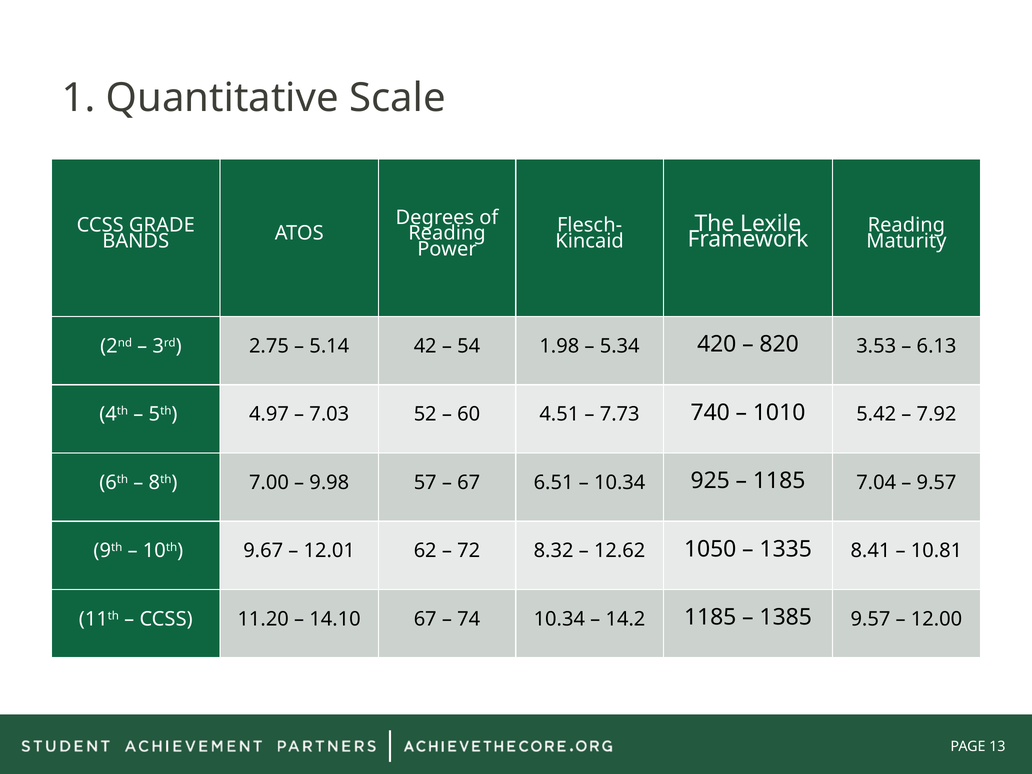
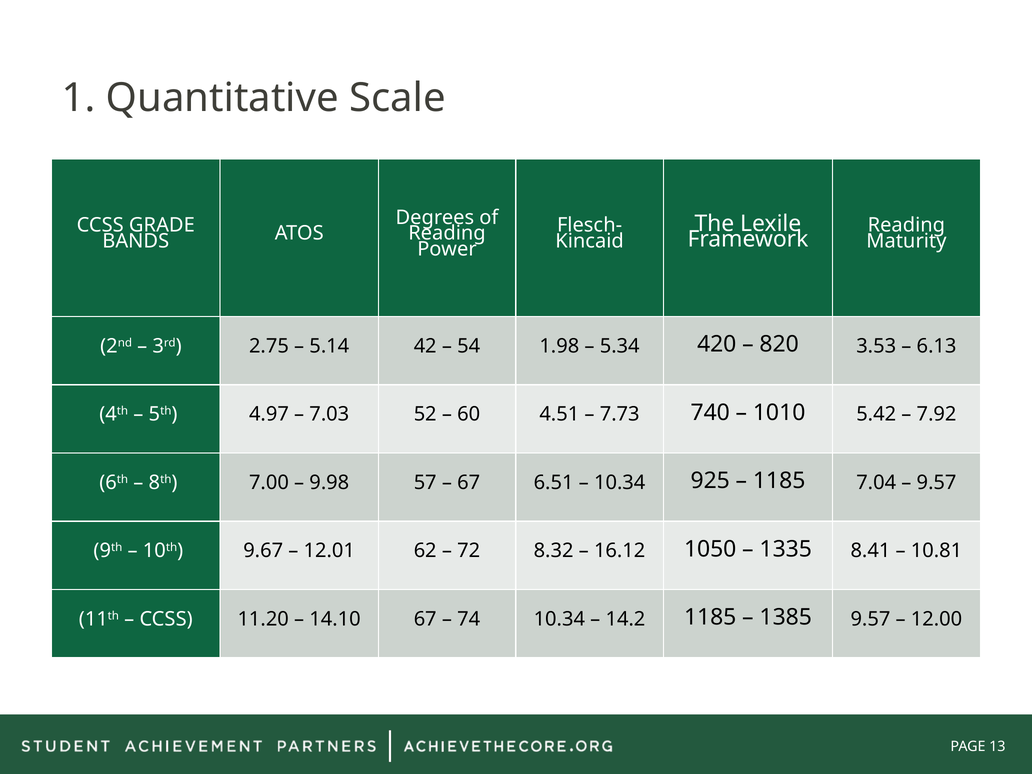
12.62: 12.62 -> 16.12 (620, 551)
